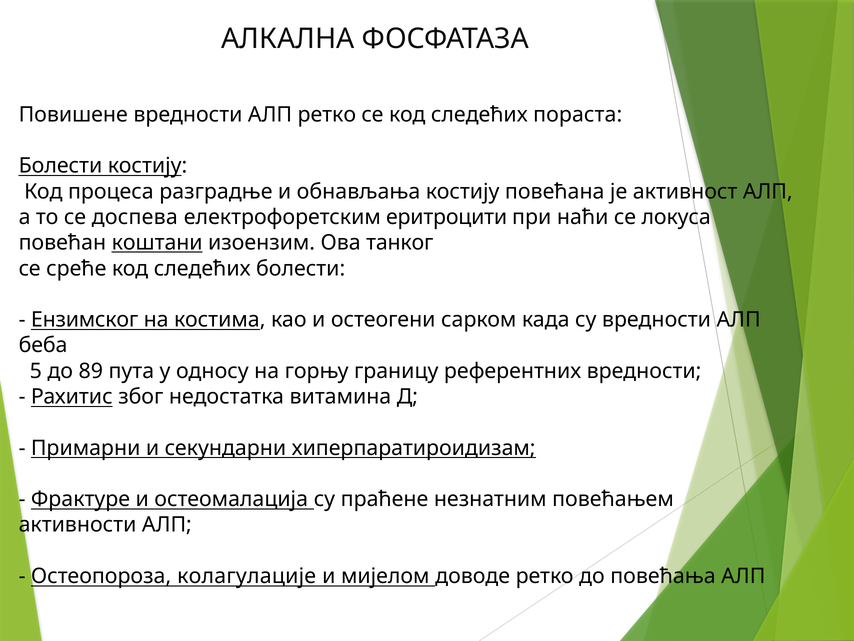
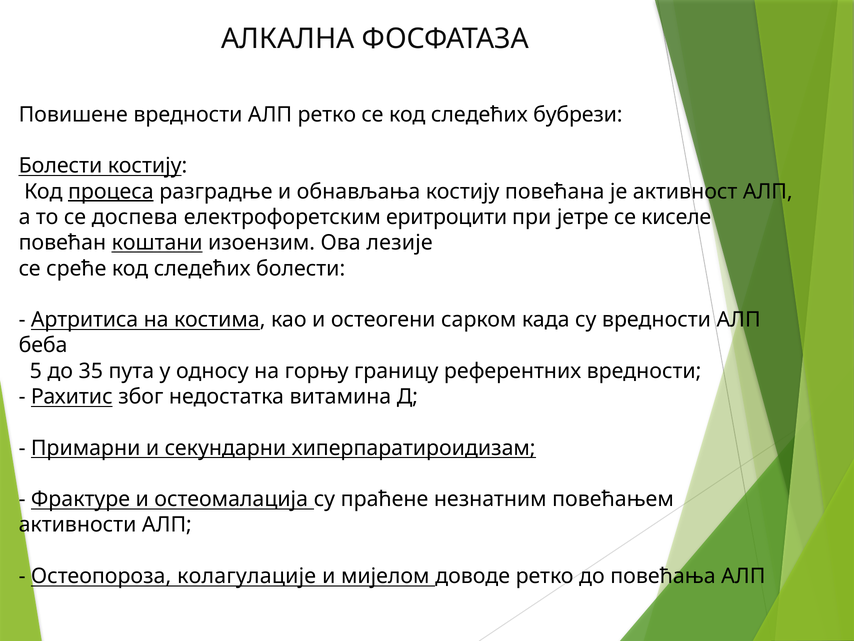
пораста: пораста -> бубрези (578, 115)
процеса underline: none -> present (111, 191)
наћи: наћи -> јетре (583, 217)
локуса: локуса -> киселе (676, 217)
танког: танког -> лезије (400, 243)
Ензимског: Ензимског -> Артритиса (85, 320)
89: 89 -> 35 (91, 371)
